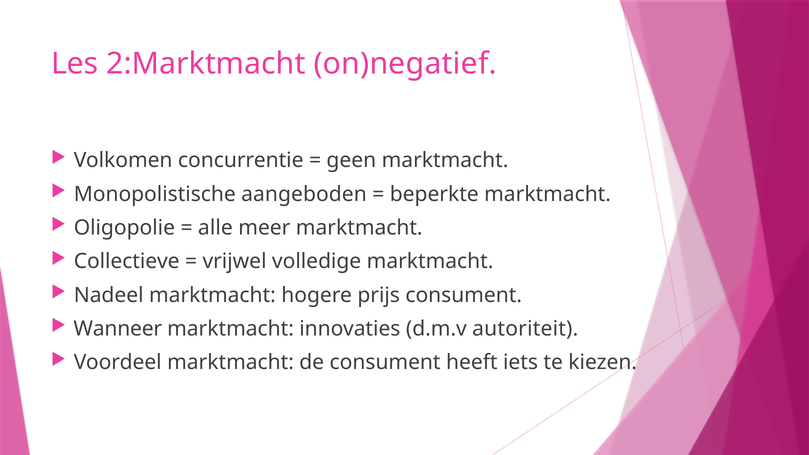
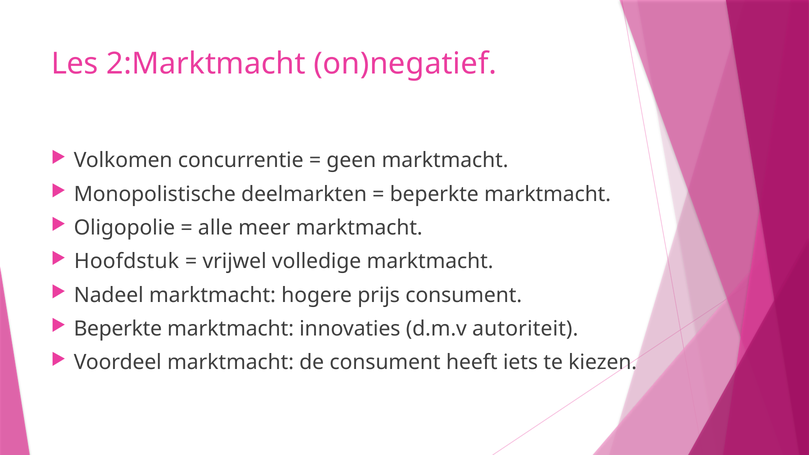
aangeboden: aangeboden -> deelmarkten (304, 194)
Collectieve: Collectieve -> Hoofdstuk (127, 262)
Wanneer: Wanneer -> Beperkte (118, 329)
